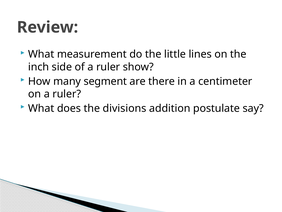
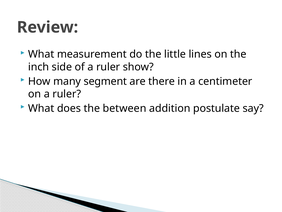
divisions: divisions -> between (125, 108)
